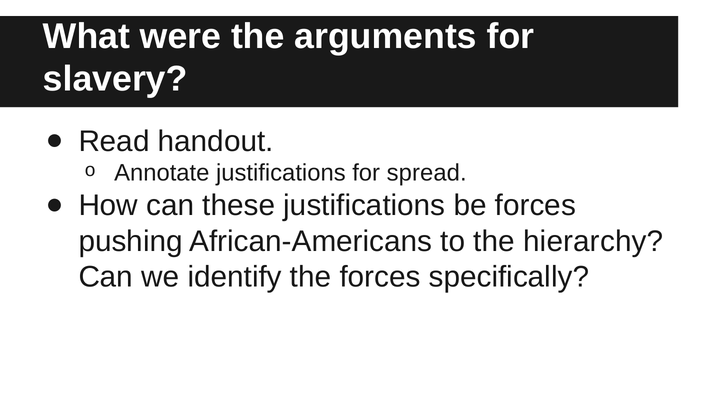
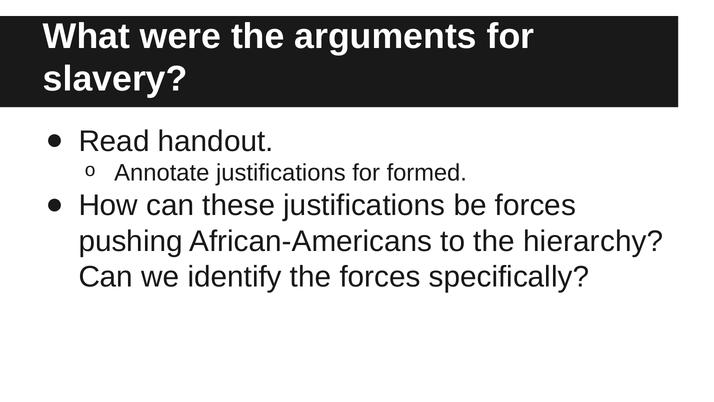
spread: spread -> formed (427, 173)
